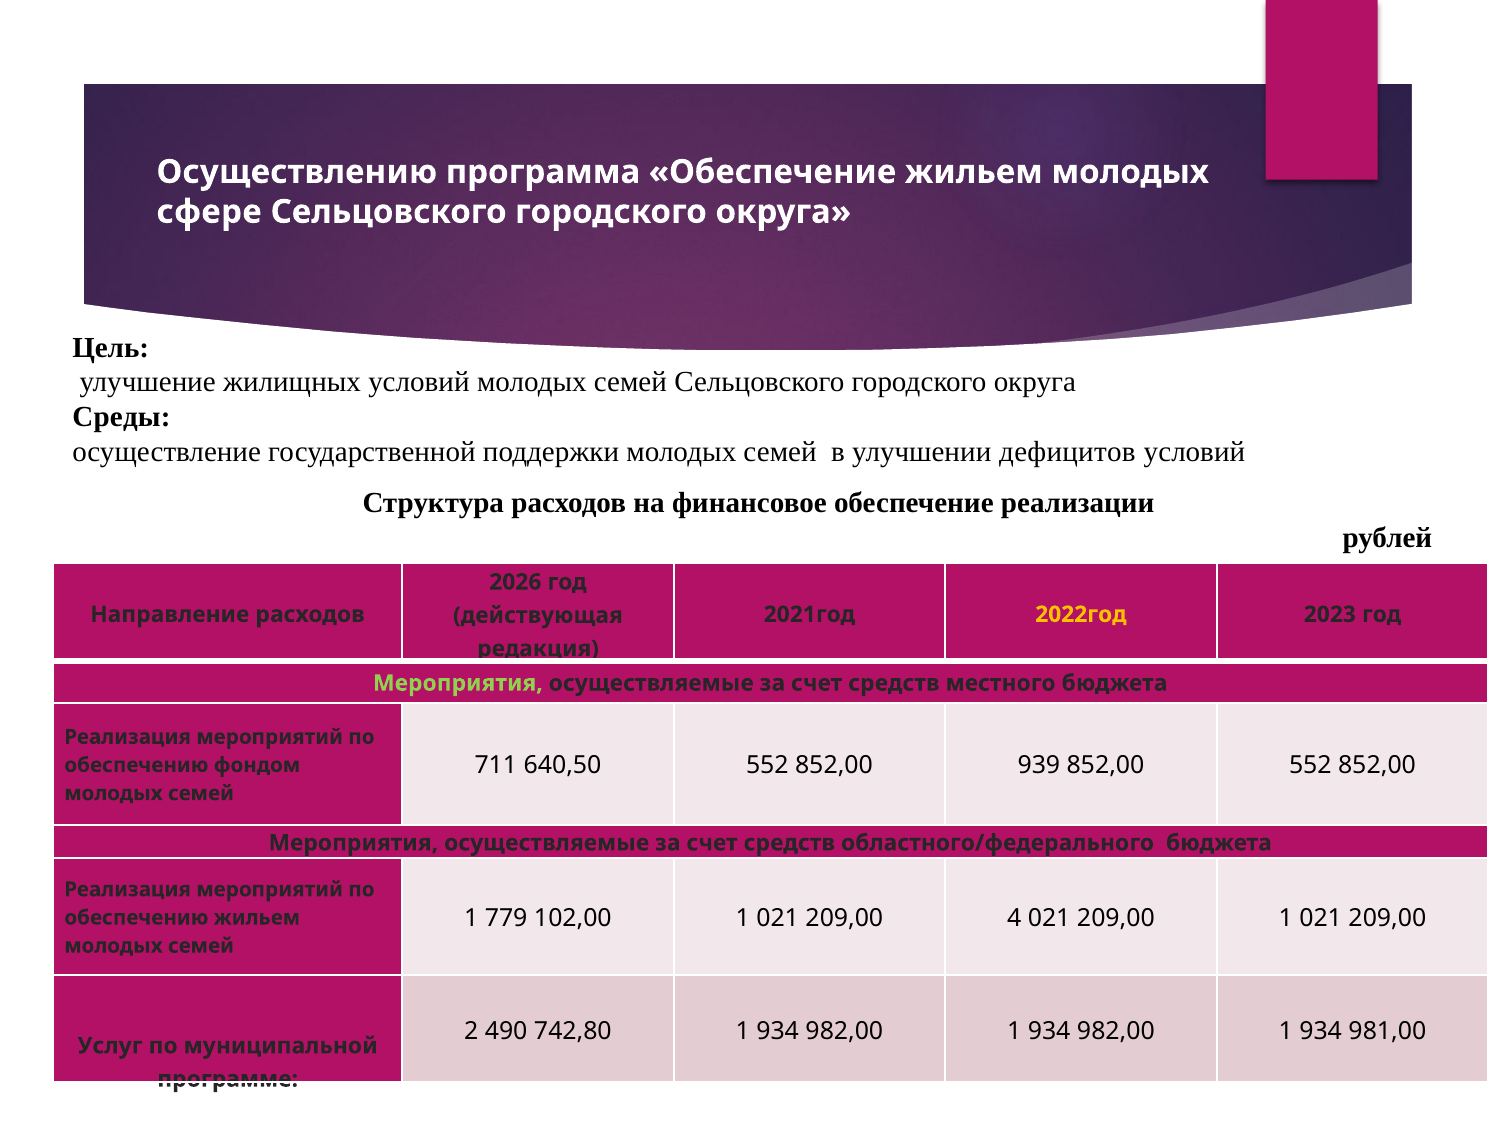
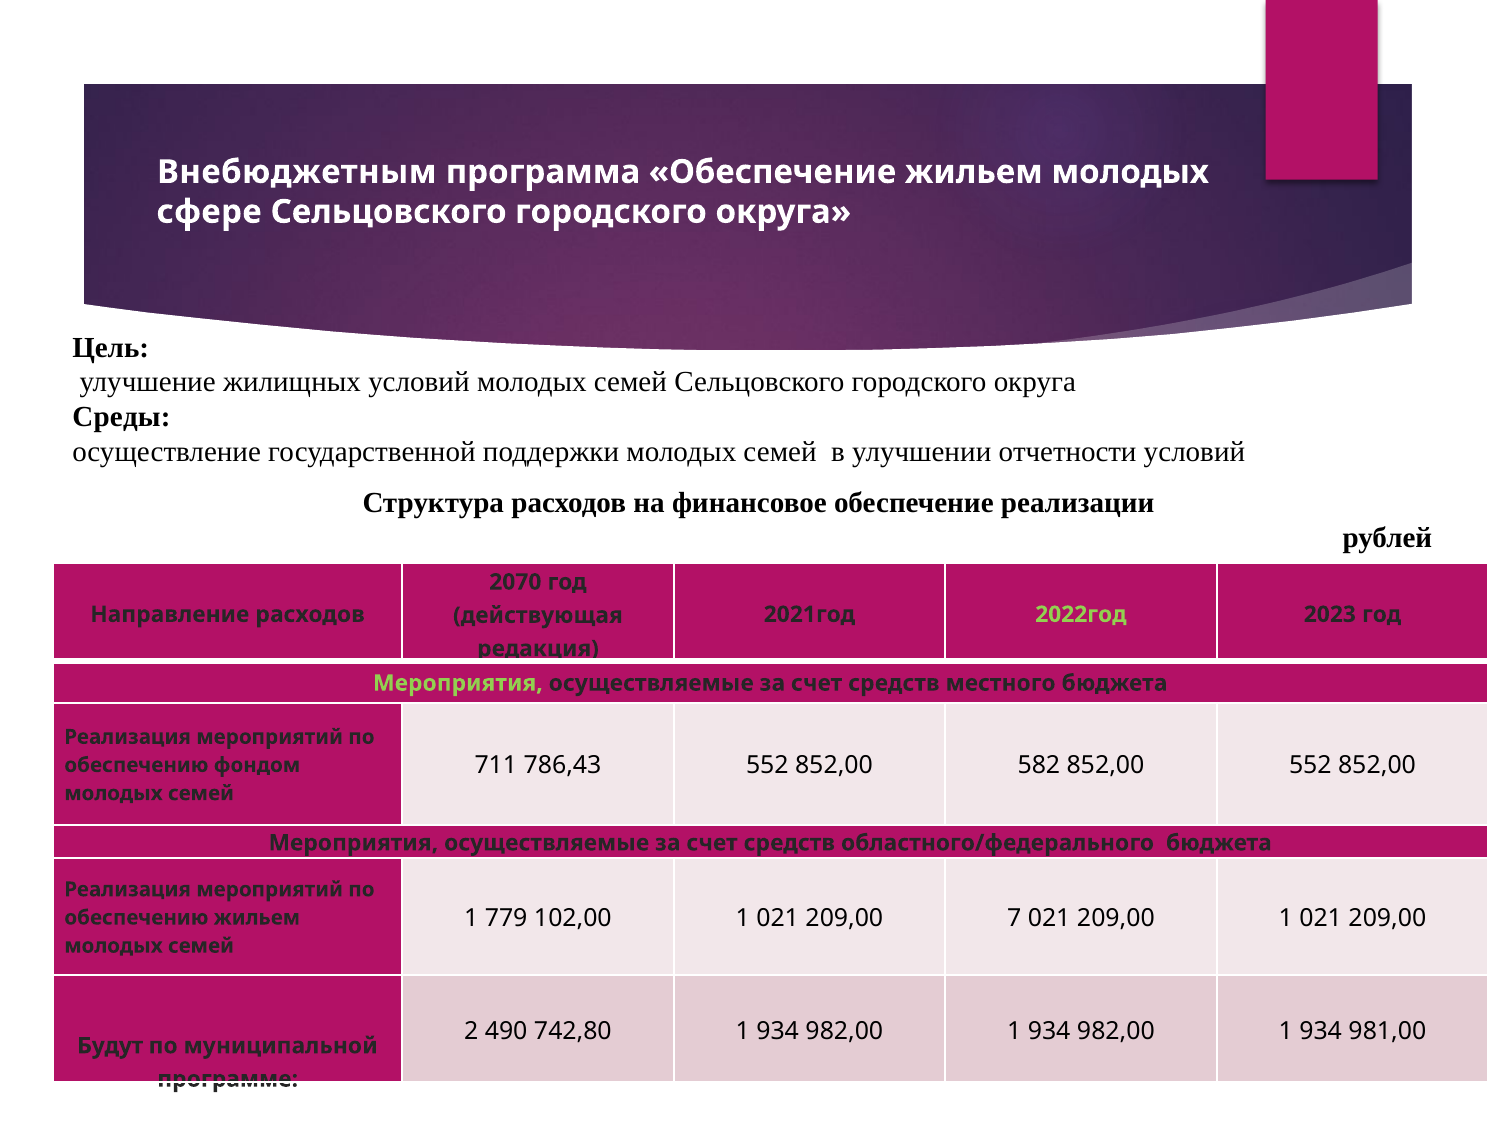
Осуществлению: Осуществлению -> Внебюджетным (297, 172)
дефицитов: дефицитов -> отчетности (1068, 452)
2026: 2026 -> 2070 (515, 582)
2022год colour: yellow -> light green (1081, 614)
640,50: 640,50 -> 786,43 (563, 765)
939: 939 -> 582 (1039, 765)
4: 4 -> 7 (1014, 917)
Услуг: Услуг -> Будут (110, 1045)
